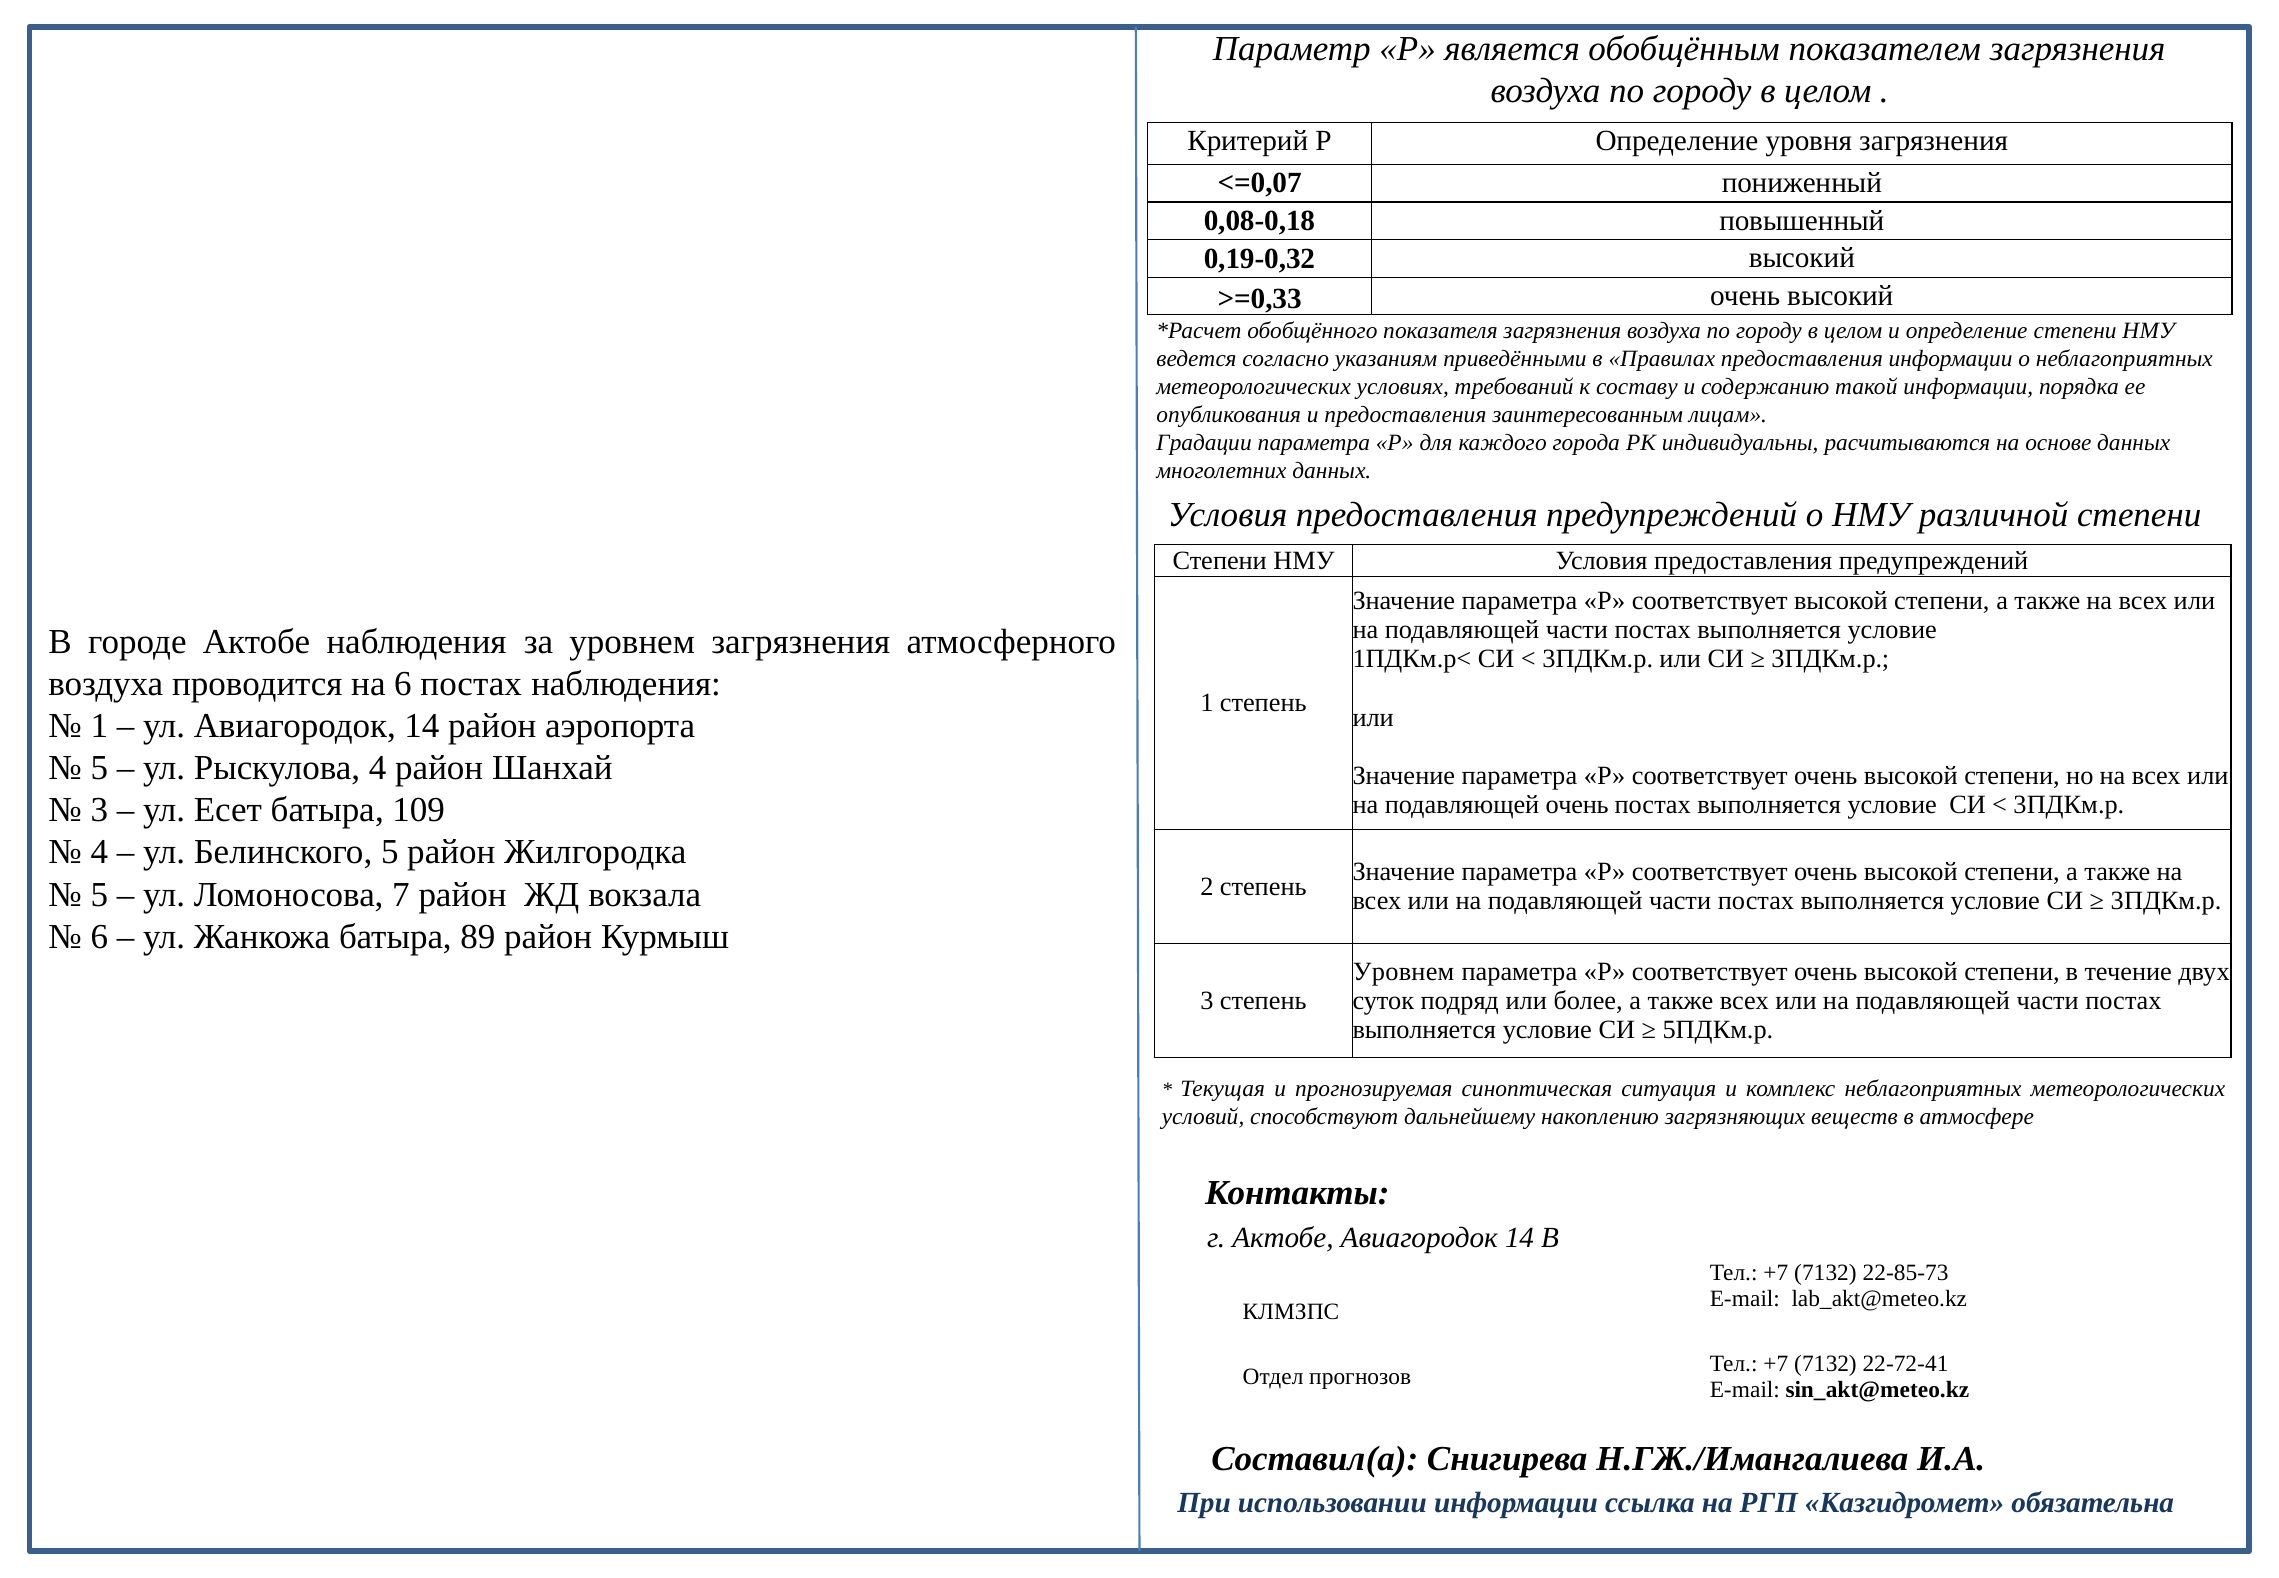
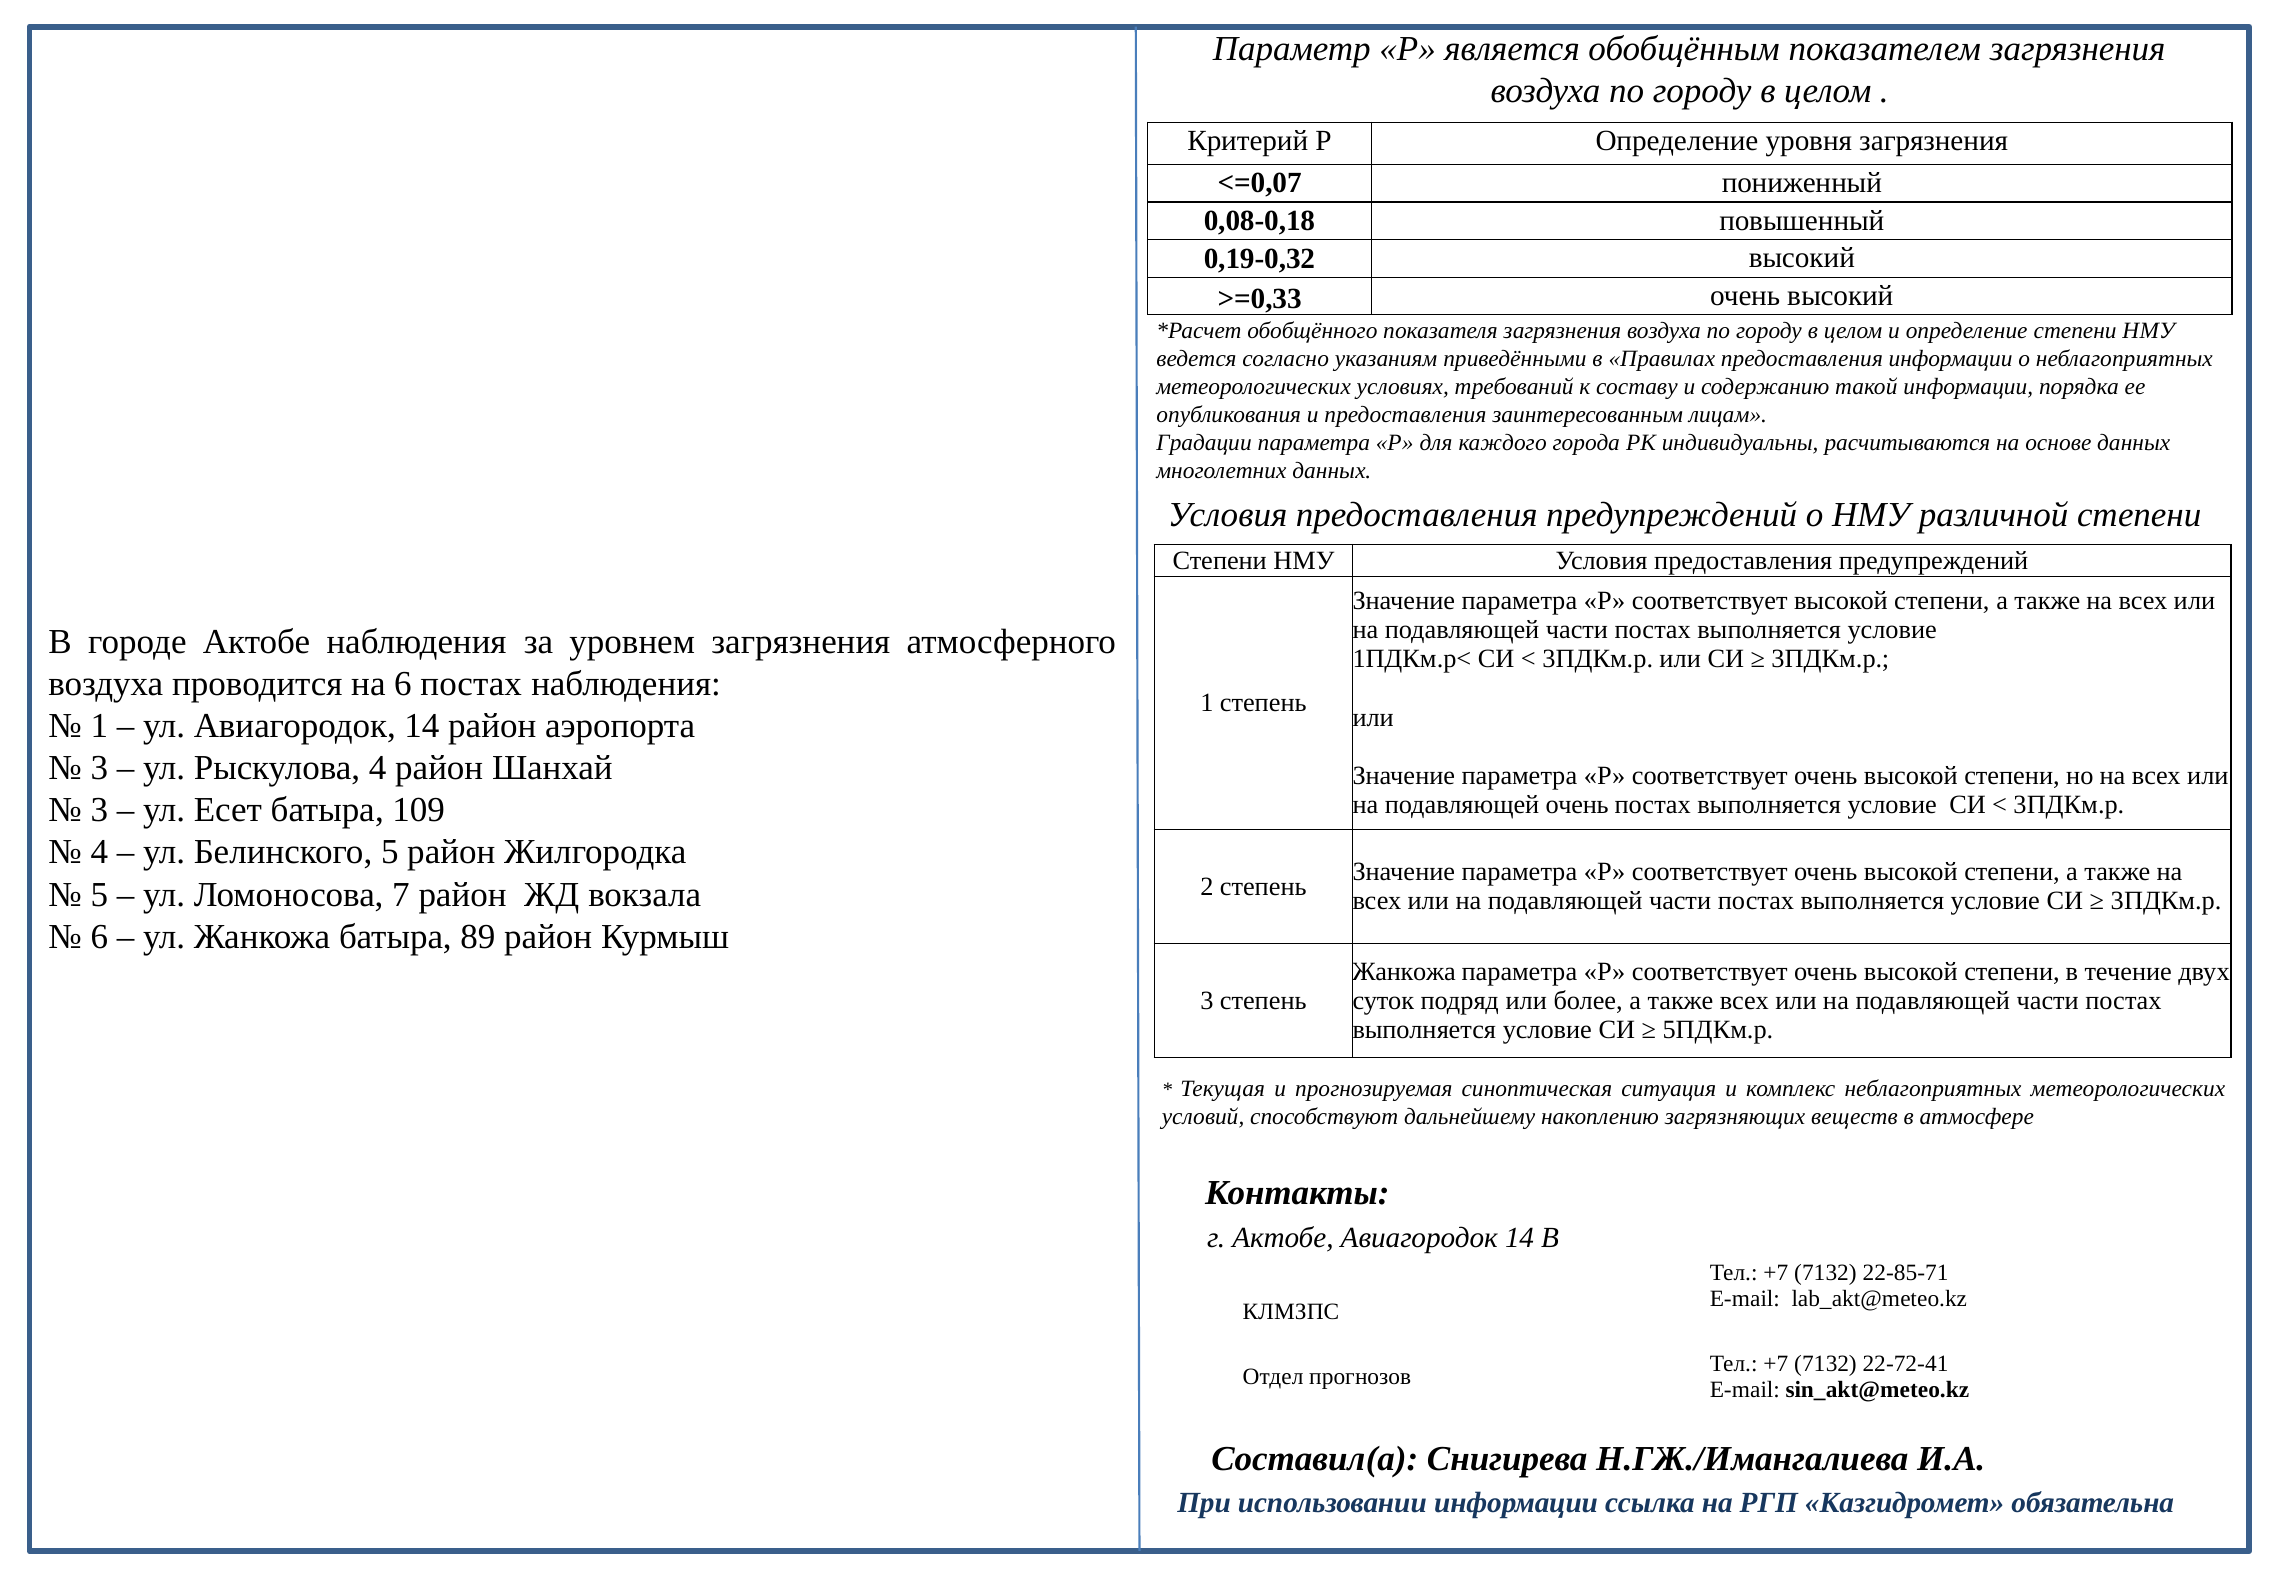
5: 5 -> 3 (99, 768)
Уровнем: Уровнем -> Жанкожа (1404, 971)
22-85-73: 22-85-73 -> 22-85-71 (1906, 1273)
